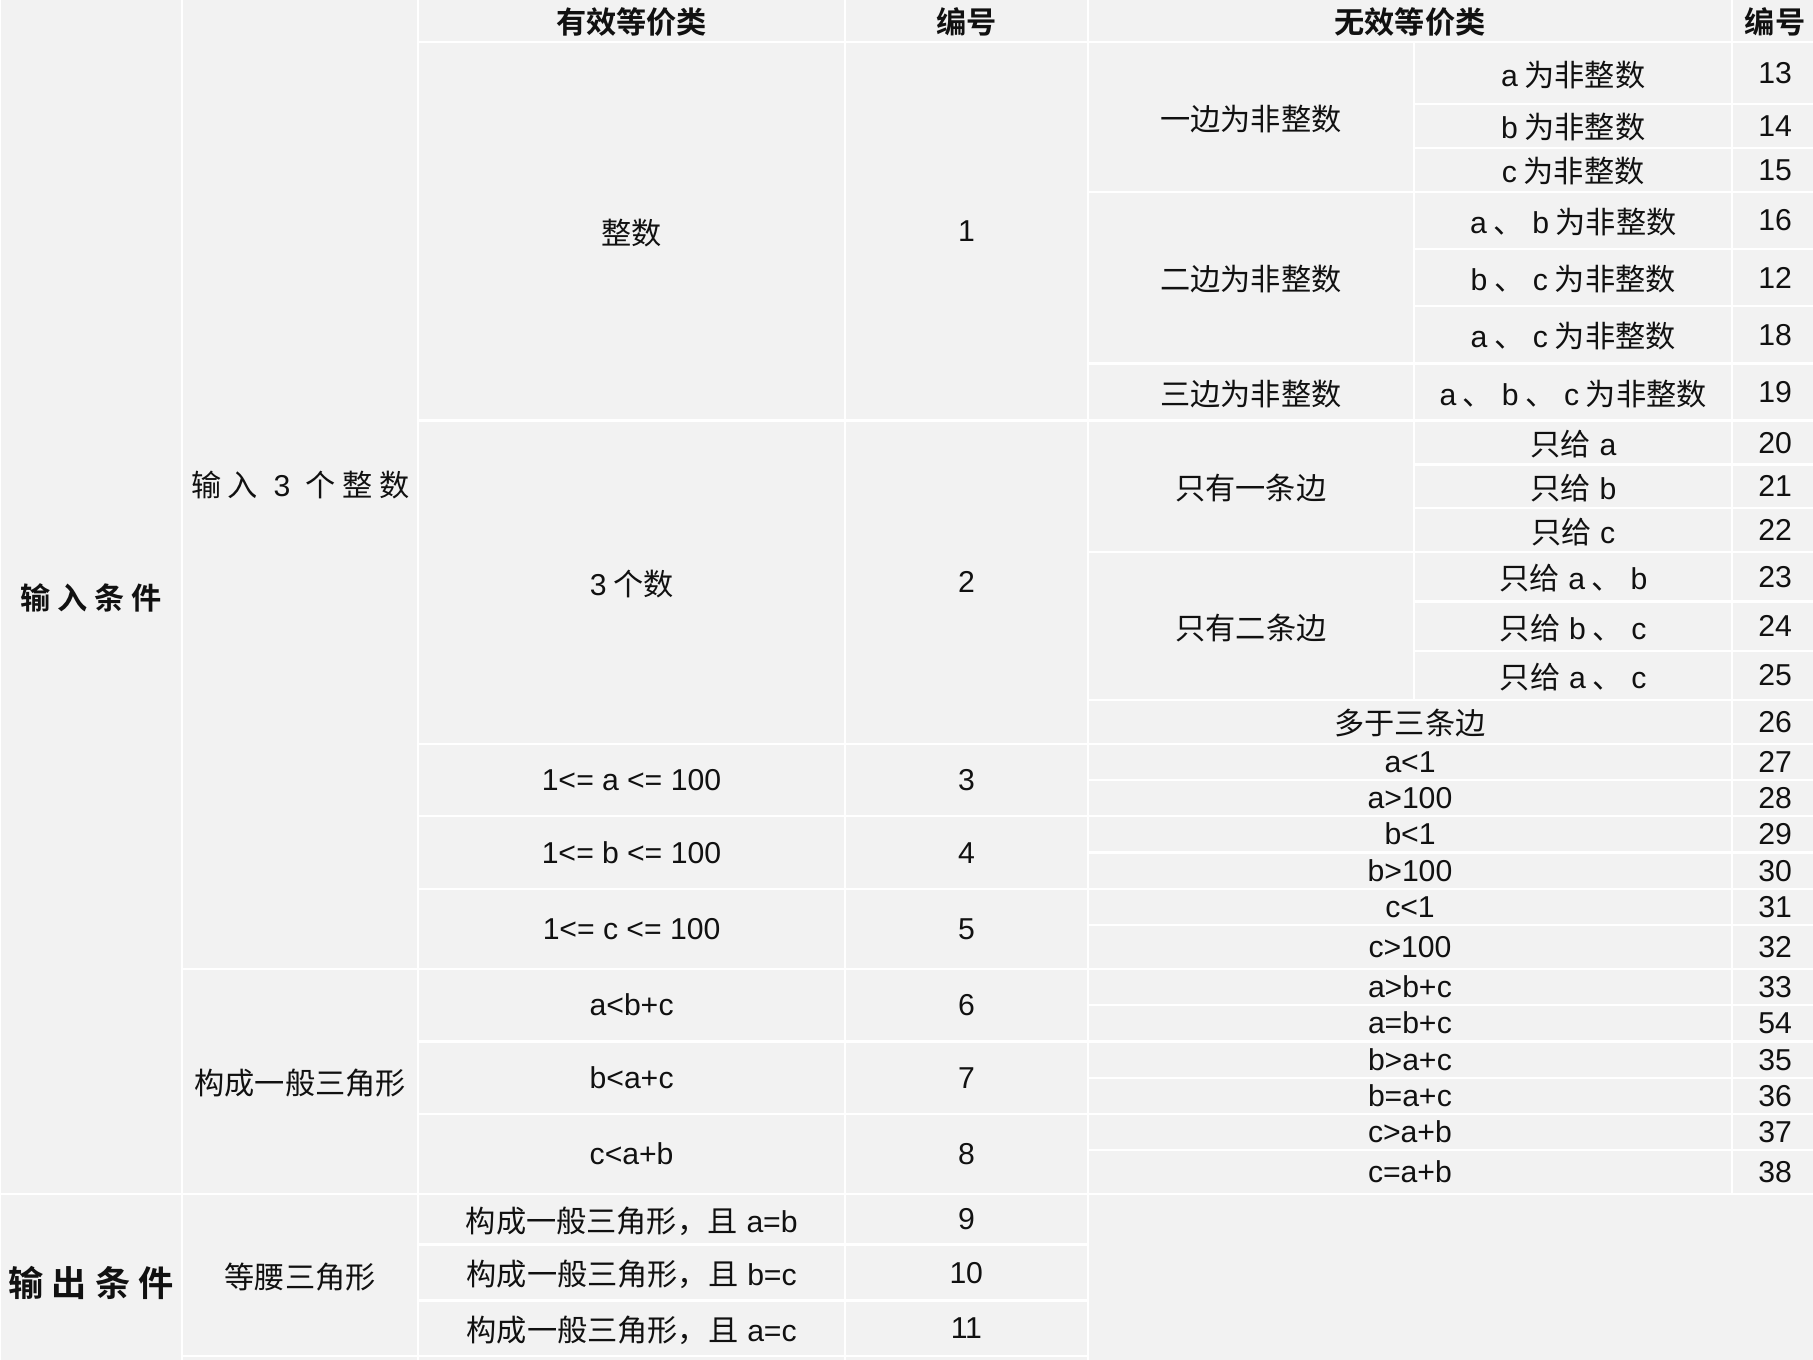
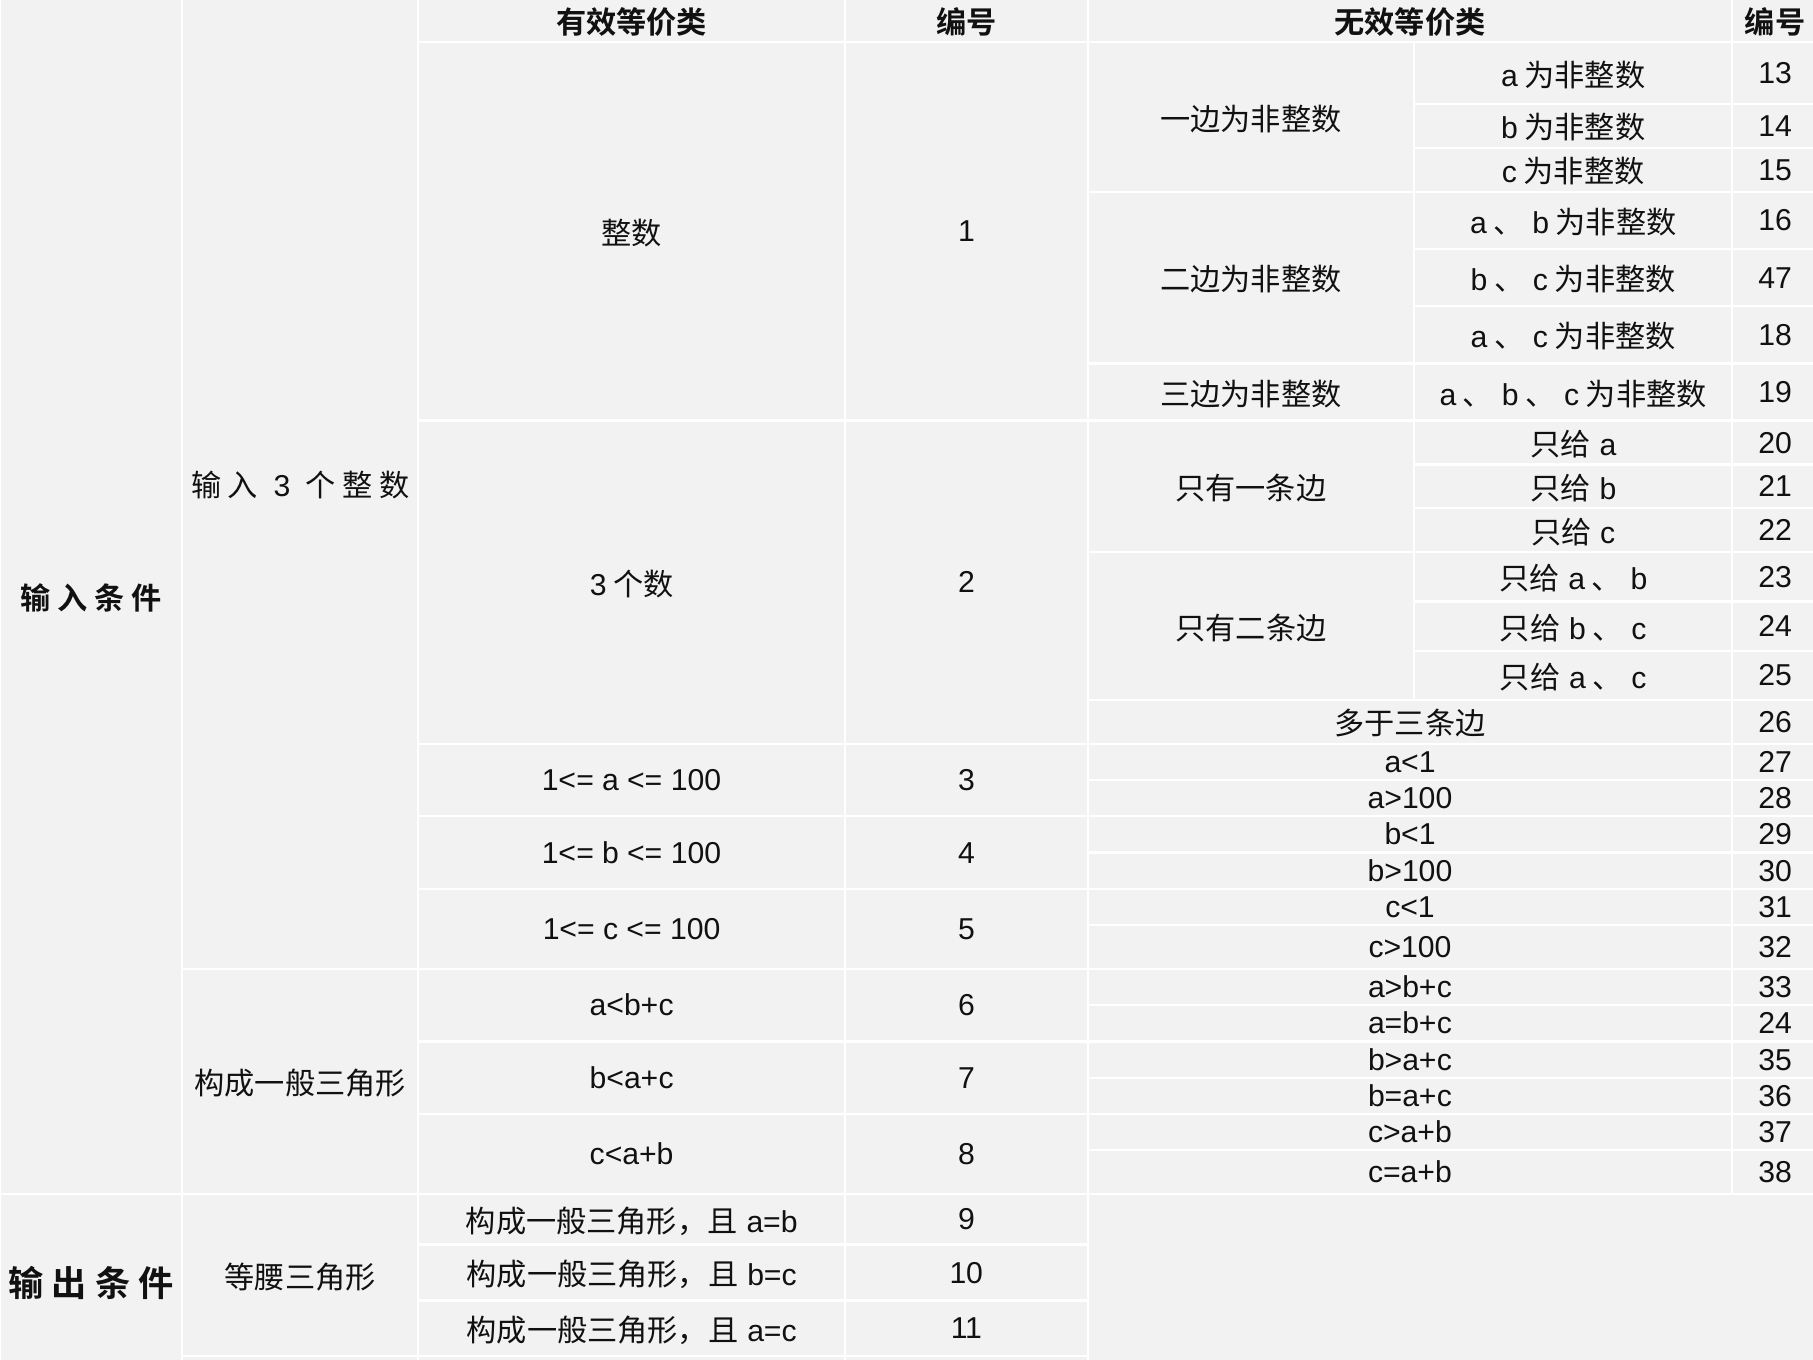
12: 12 -> 47 (1775, 278)
a=b+c 54: 54 -> 24 (1775, 1024)
